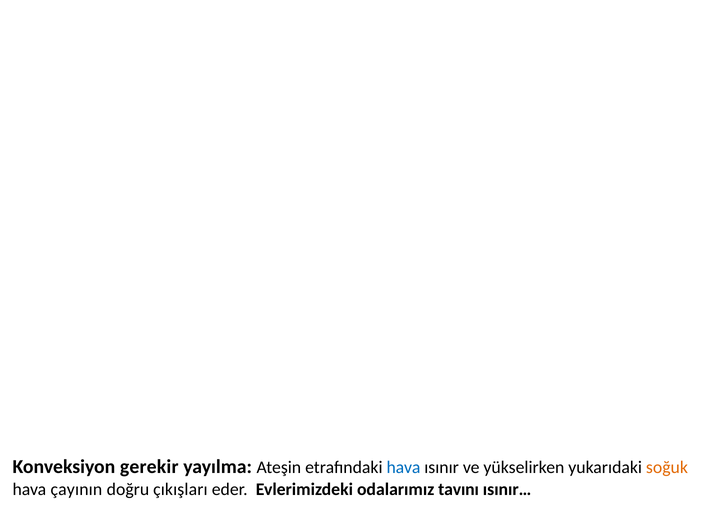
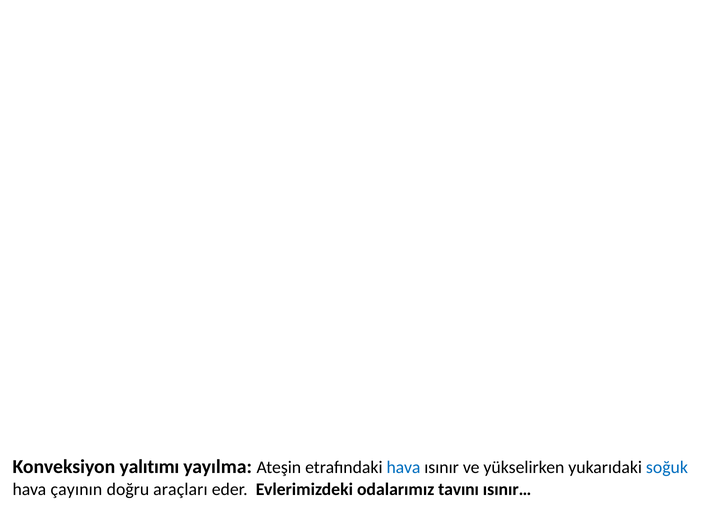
gerekir: gerekir -> yalıtımı (149, 467)
soğuk colour: orange -> blue (667, 467)
çıkışları: çıkışları -> araçları (180, 489)
